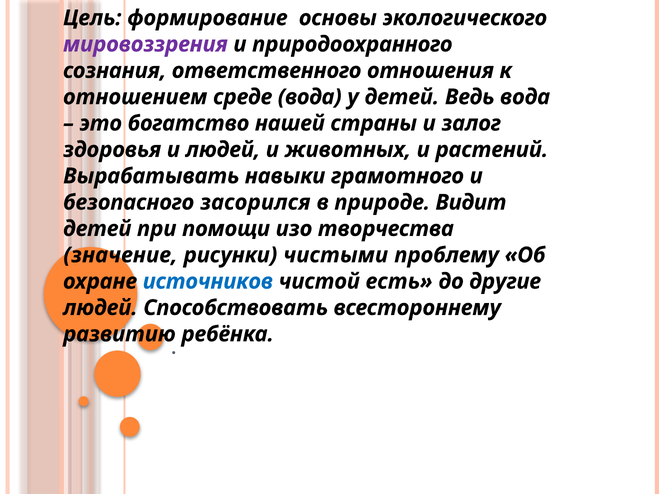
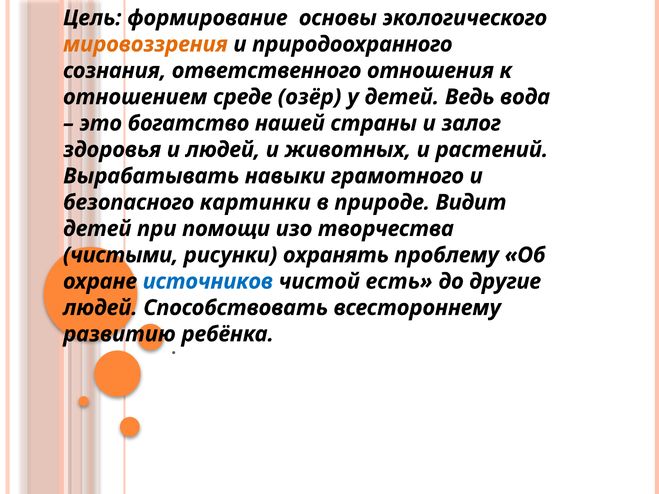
мировоззрения colour: purple -> orange (145, 44)
среде вода: вода -> озёр (310, 97)
засорился: засорился -> картинки (255, 202)
значение: значение -> чистыми (121, 255)
чистыми: чистыми -> охранять (336, 255)
